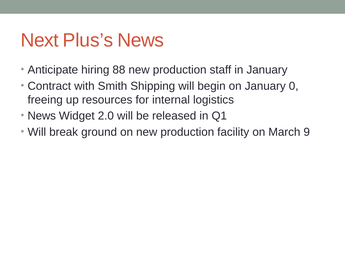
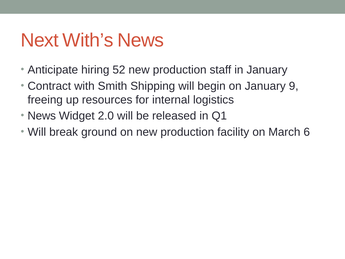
Plus’s: Plus’s -> With’s (88, 40)
88: 88 -> 52 (119, 70)
0: 0 -> 9 (294, 86)
9: 9 -> 6 (307, 132)
